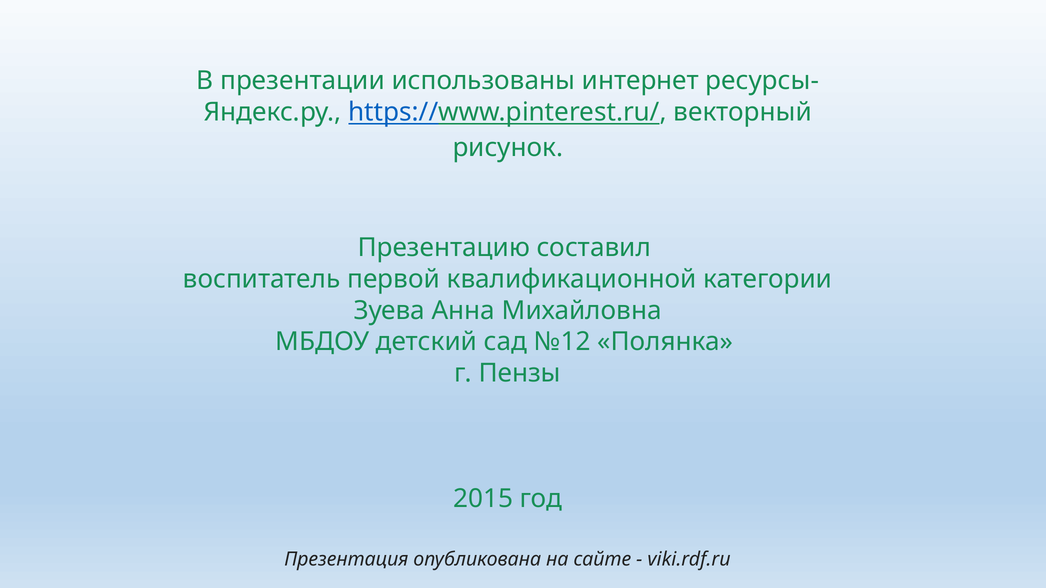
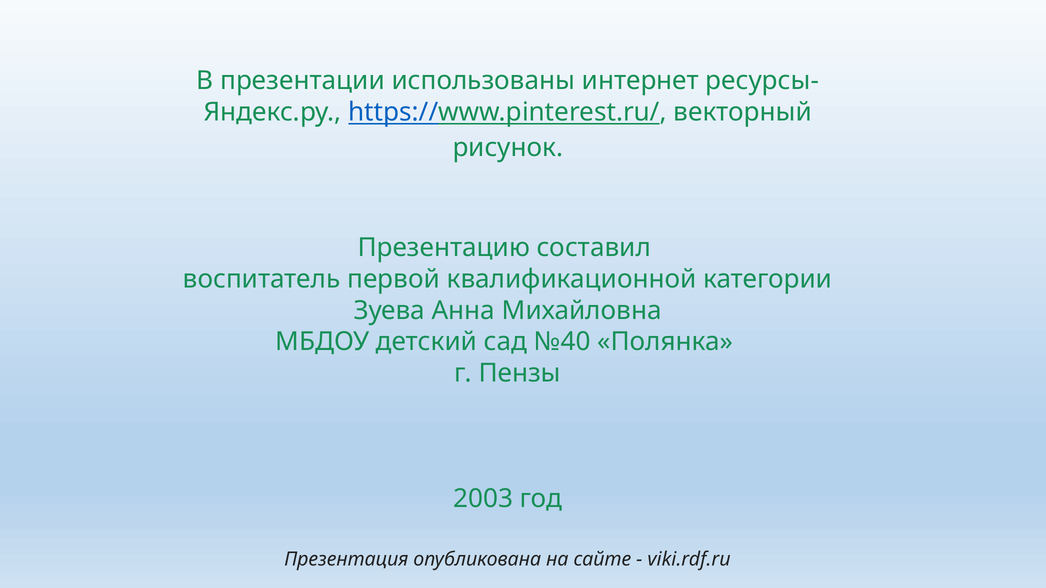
№12: №12 -> №40 (562, 342)
2015: 2015 -> 2003 (483, 499)
